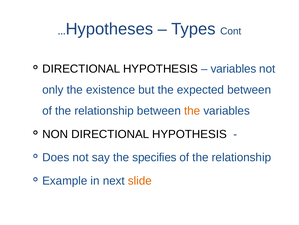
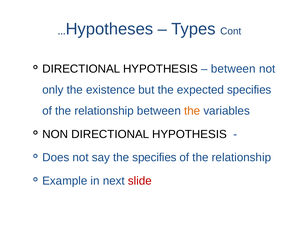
variables: variables -> between (233, 69)
expected between: between -> specifies (249, 90)
slide colour: orange -> red (140, 180)
